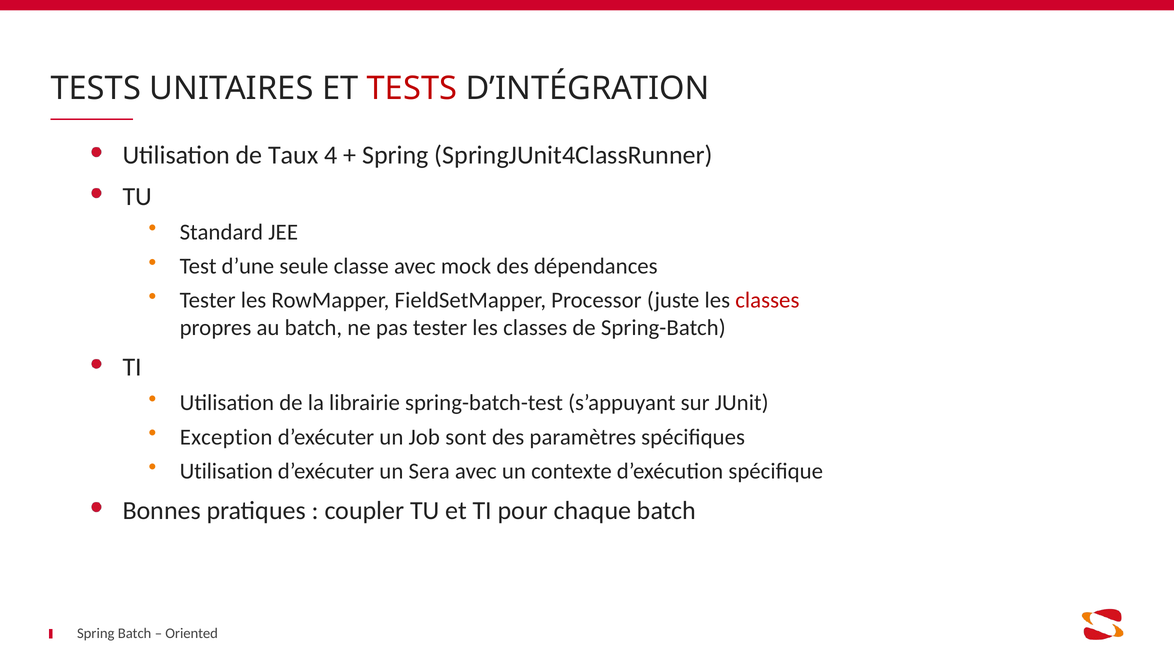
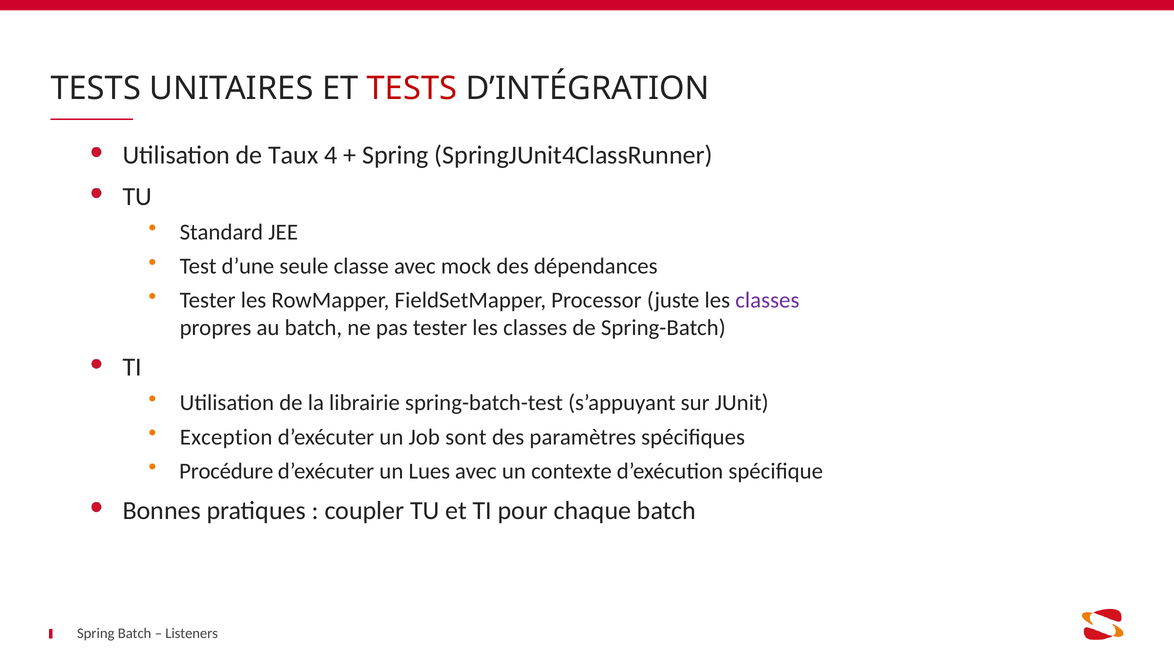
classes colour: red -> purple (767, 301)
Utilisation: Utilisation -> Procédure (226, 471)
Sera: Sera -> Lues (429, 471)
Oriented: Oriented -> Listeners (192, 634)
